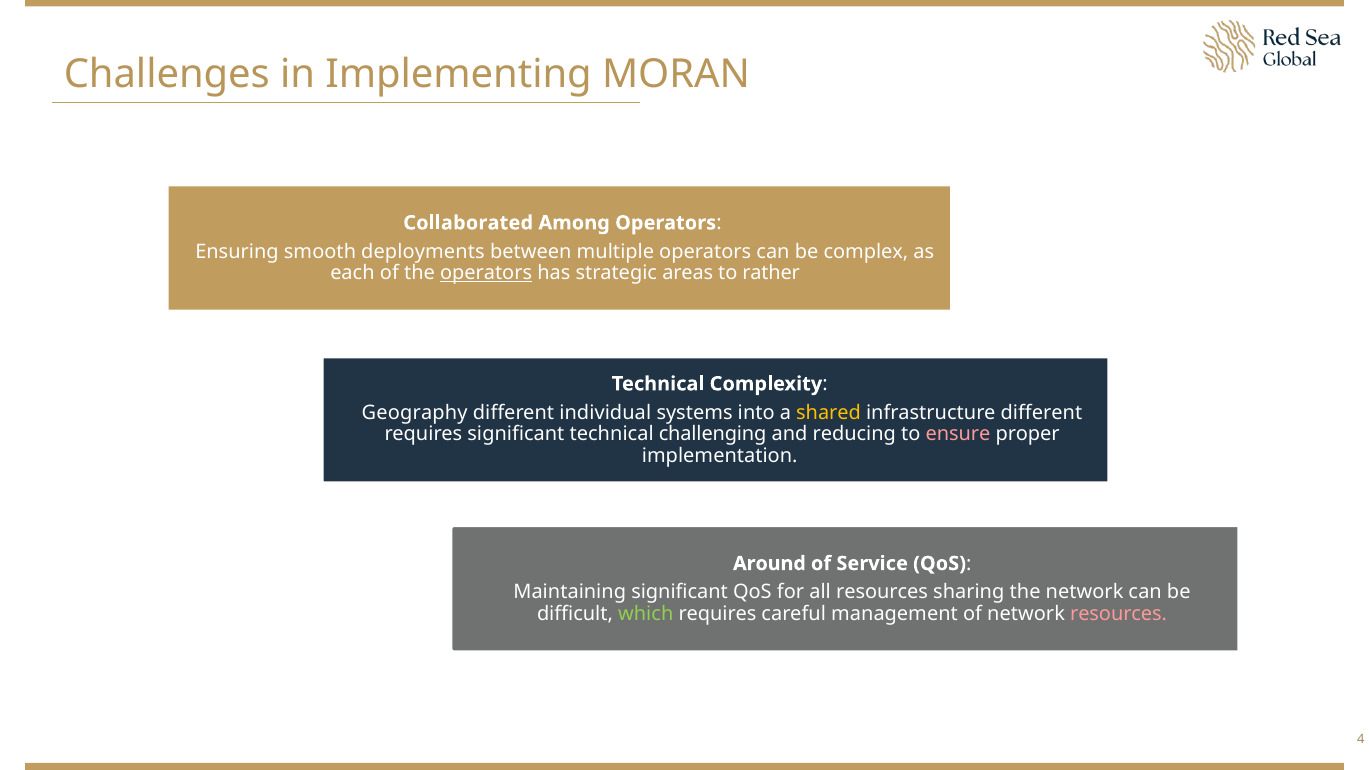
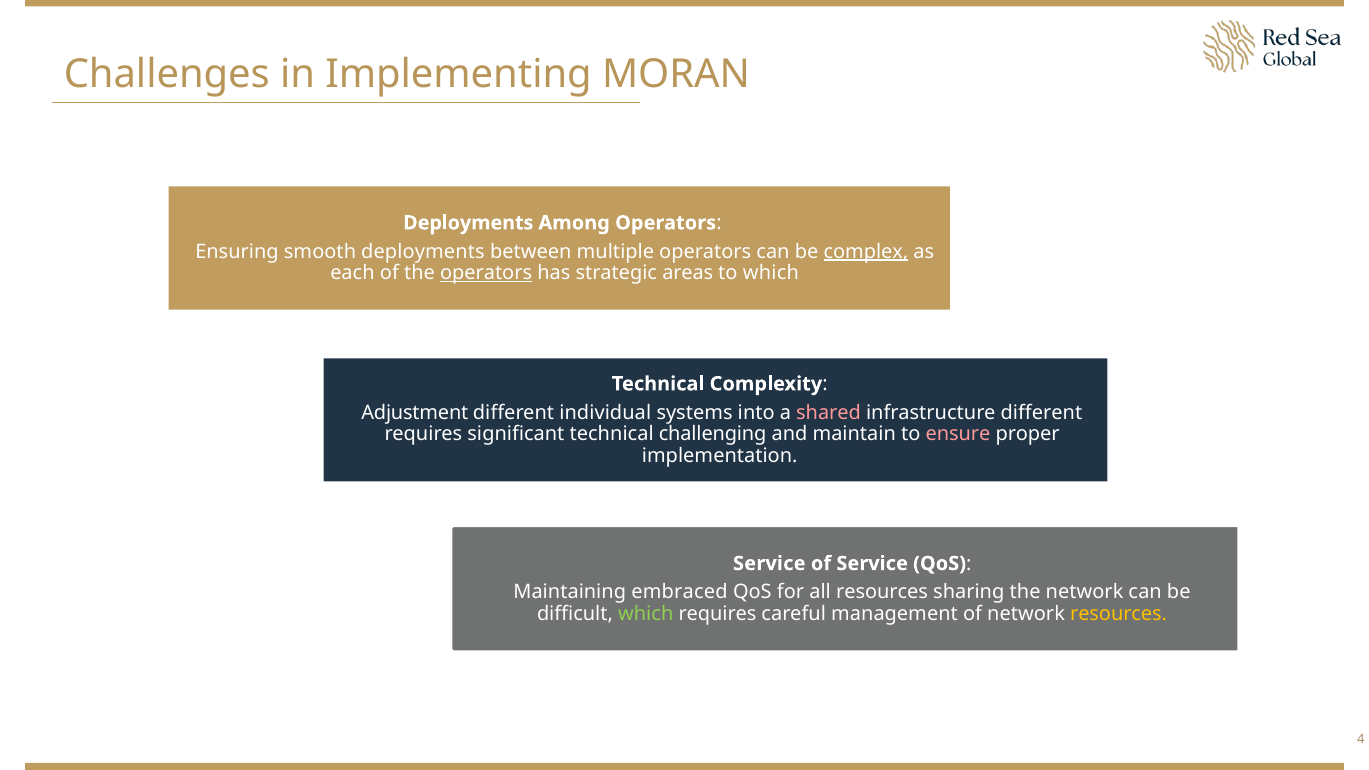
Collaborated: Collaborated -> Deployments (468, 223)
complex underline: none -> present (866, 251)
to rather: rather -> which (771, 273)
Geography: Geography -> Adjustment (415, 412)
shared colour: yellow -> pink (829, 412)
reducing: reducing -> maintain (854, 434)
Around: Around -> Service (769, 564)
Maintaining significant: significant -> embraced (679, 592)
resources colour: pink -> yellow (1119, 614)
